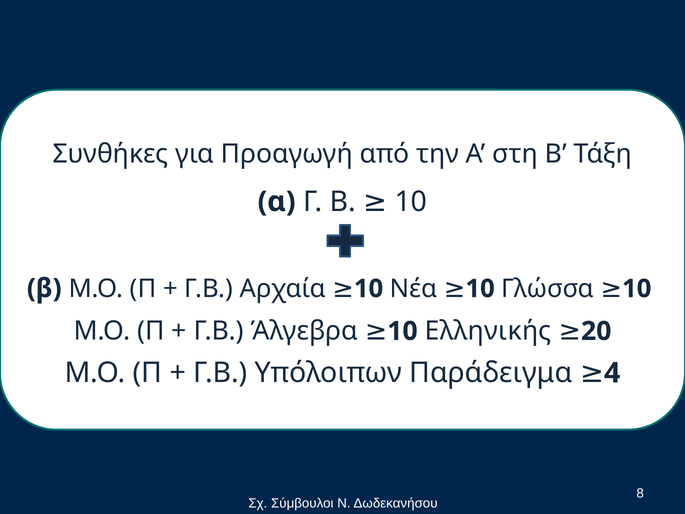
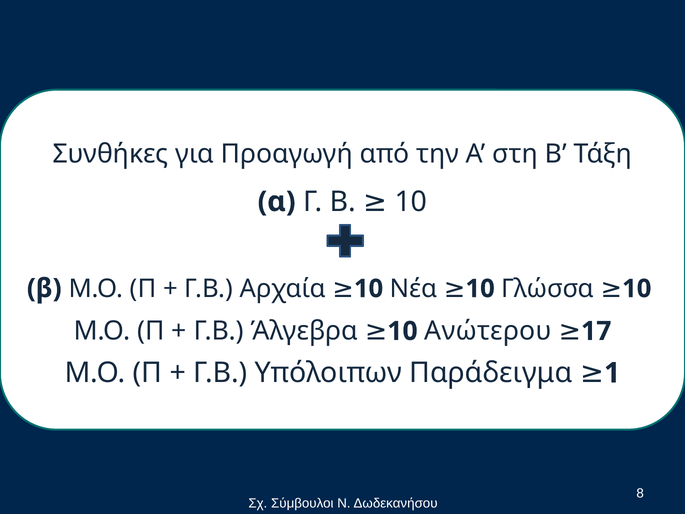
Ελληνικής: Ελληνικής -> Ανώτερου (488, 331)
20: 20 -> 17 (596, 331)
4: 4 -> 1 (612, 373)
